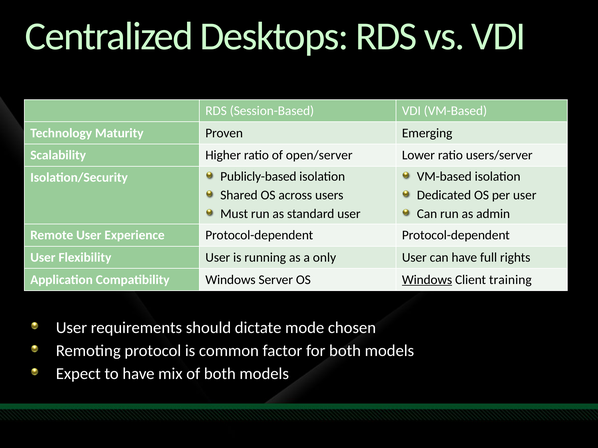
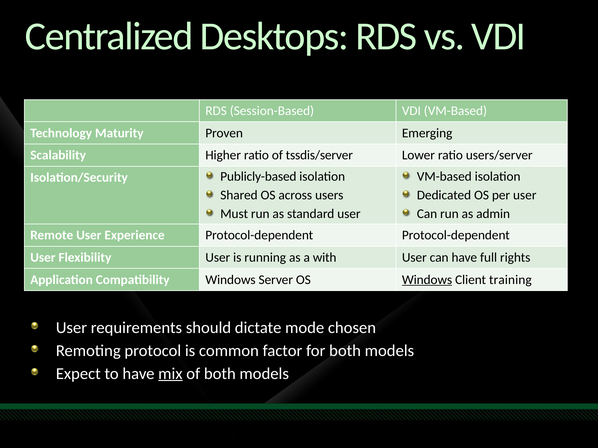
open/server: open/server -> tssdis/server (319, 155)
only: only -> with (325, 258)
mix underline: none -> present (170, 374)
